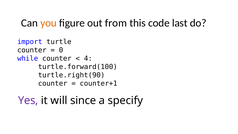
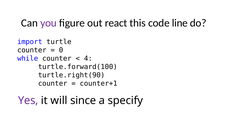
you colour: orange -> purple (48, 23)
from: from -> react (116, 23)
last: last -> line (180, 23)
